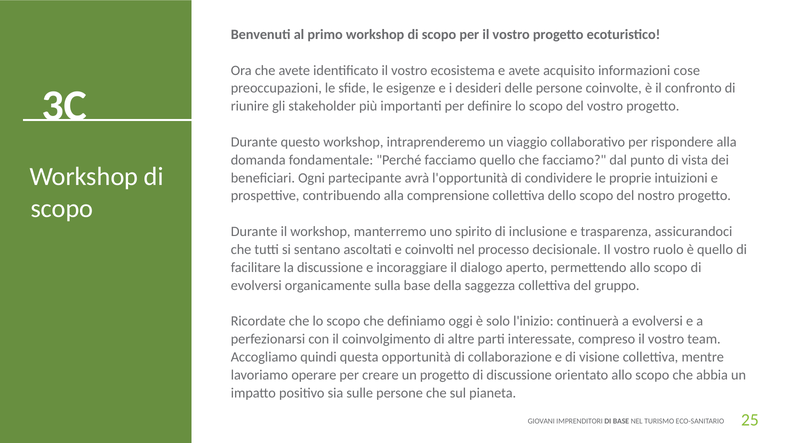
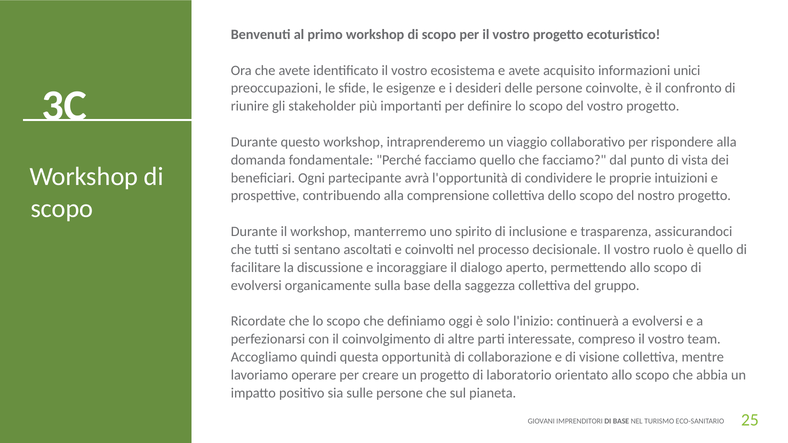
cose: cose -> unici (687, 70)
di discussione: discussione -> laboratorio (519, 375)
